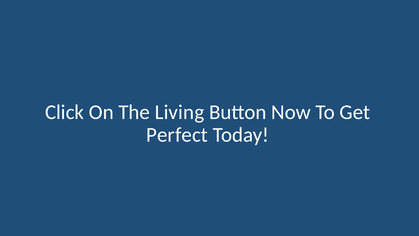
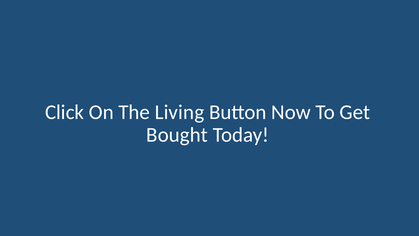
Perfect: Perfect -> Bought (177, 135)
